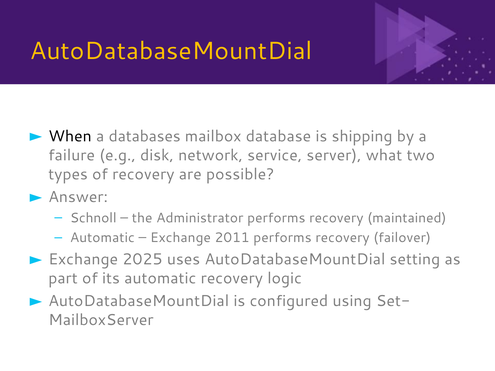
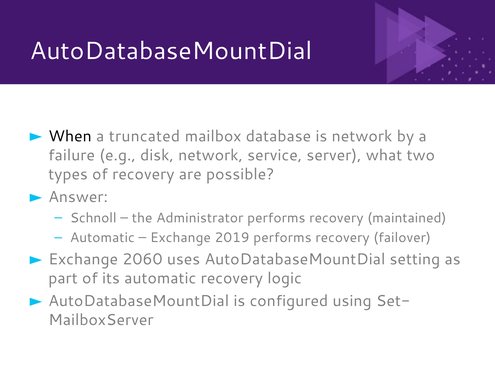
AutoDatabaseMountDial colour: yellow -> white (171, 51)
databases: databases -> truncated (144, 136)
is shipping: shipping -> network (362, 136)
2011: 2011 -> 2019 (232, 238)
2025: 2025 -> 2060 (142, 259)
